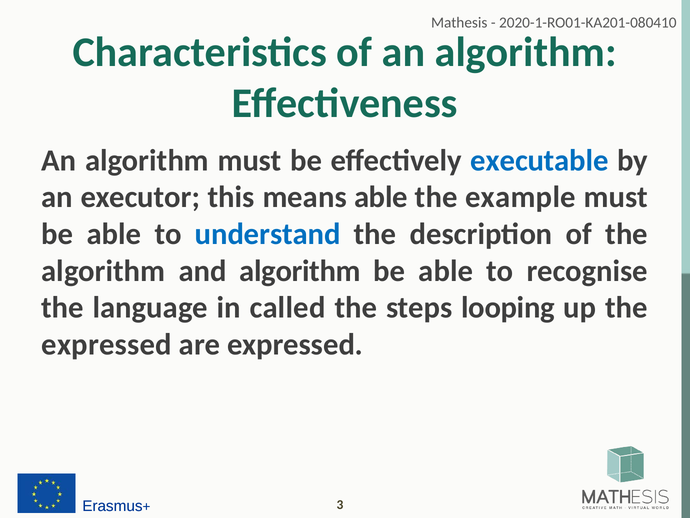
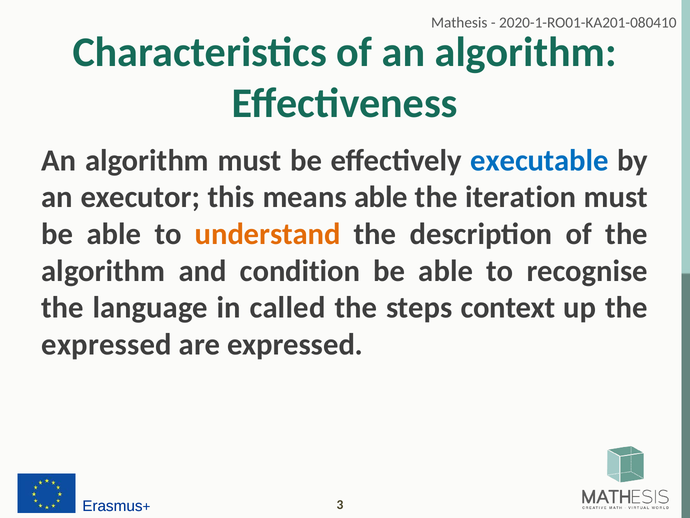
example: example -> iteration (521, 197)
understand colour: blue -> orange (268, 234)
and algorithm: algorithm -> condition (300, 271)
looping: looping -> context (508, 307)
